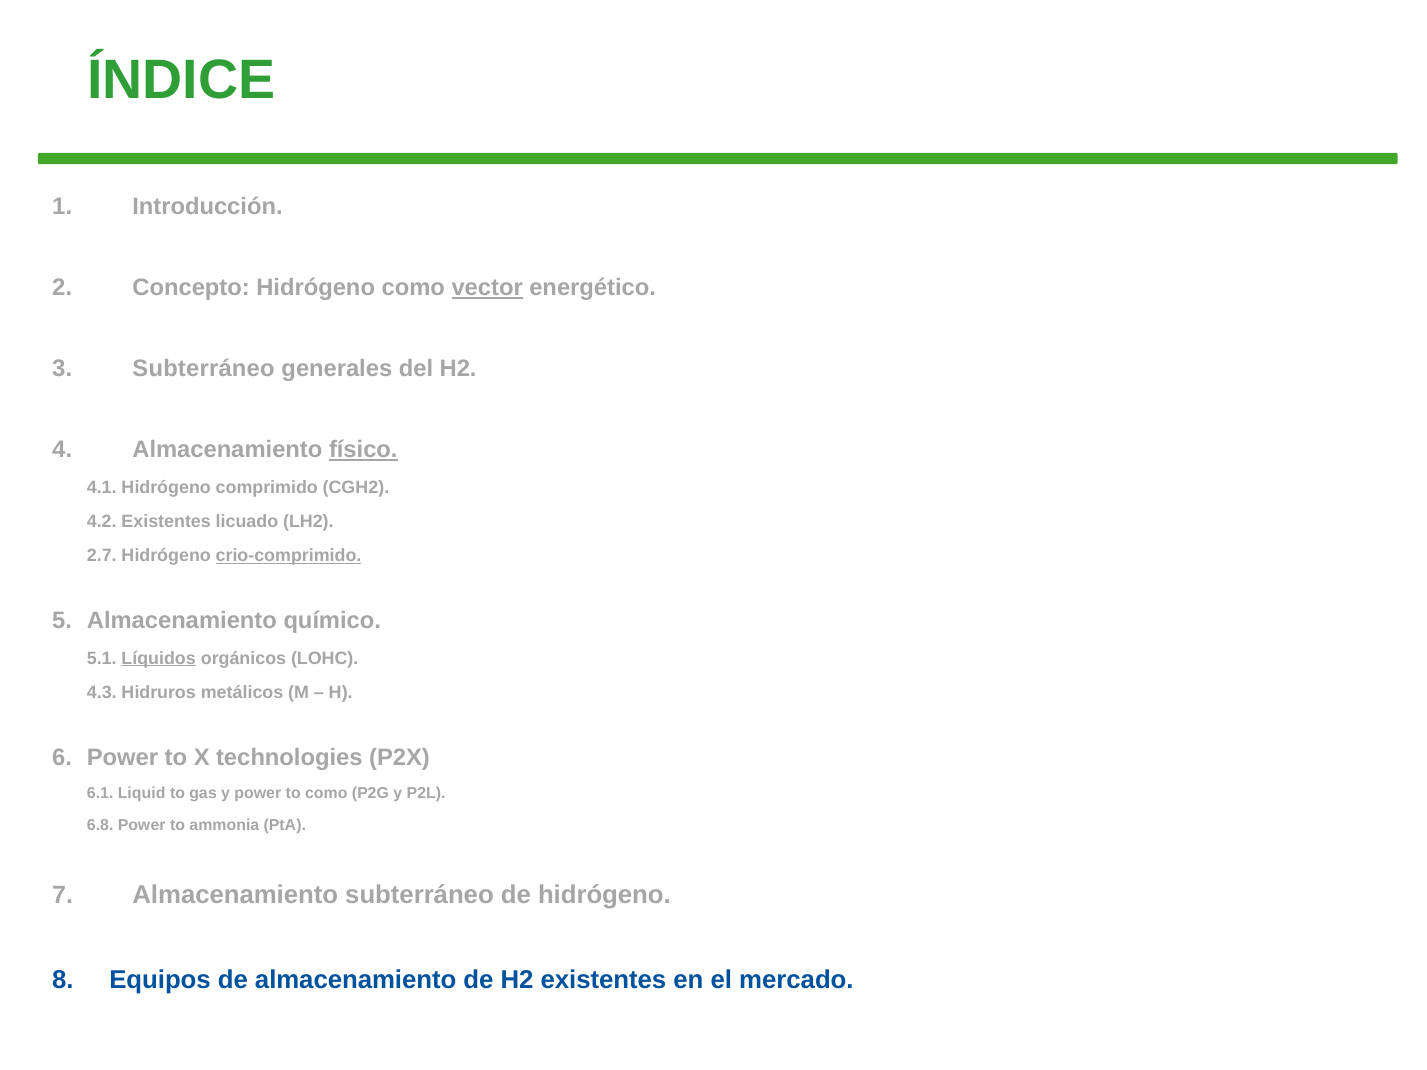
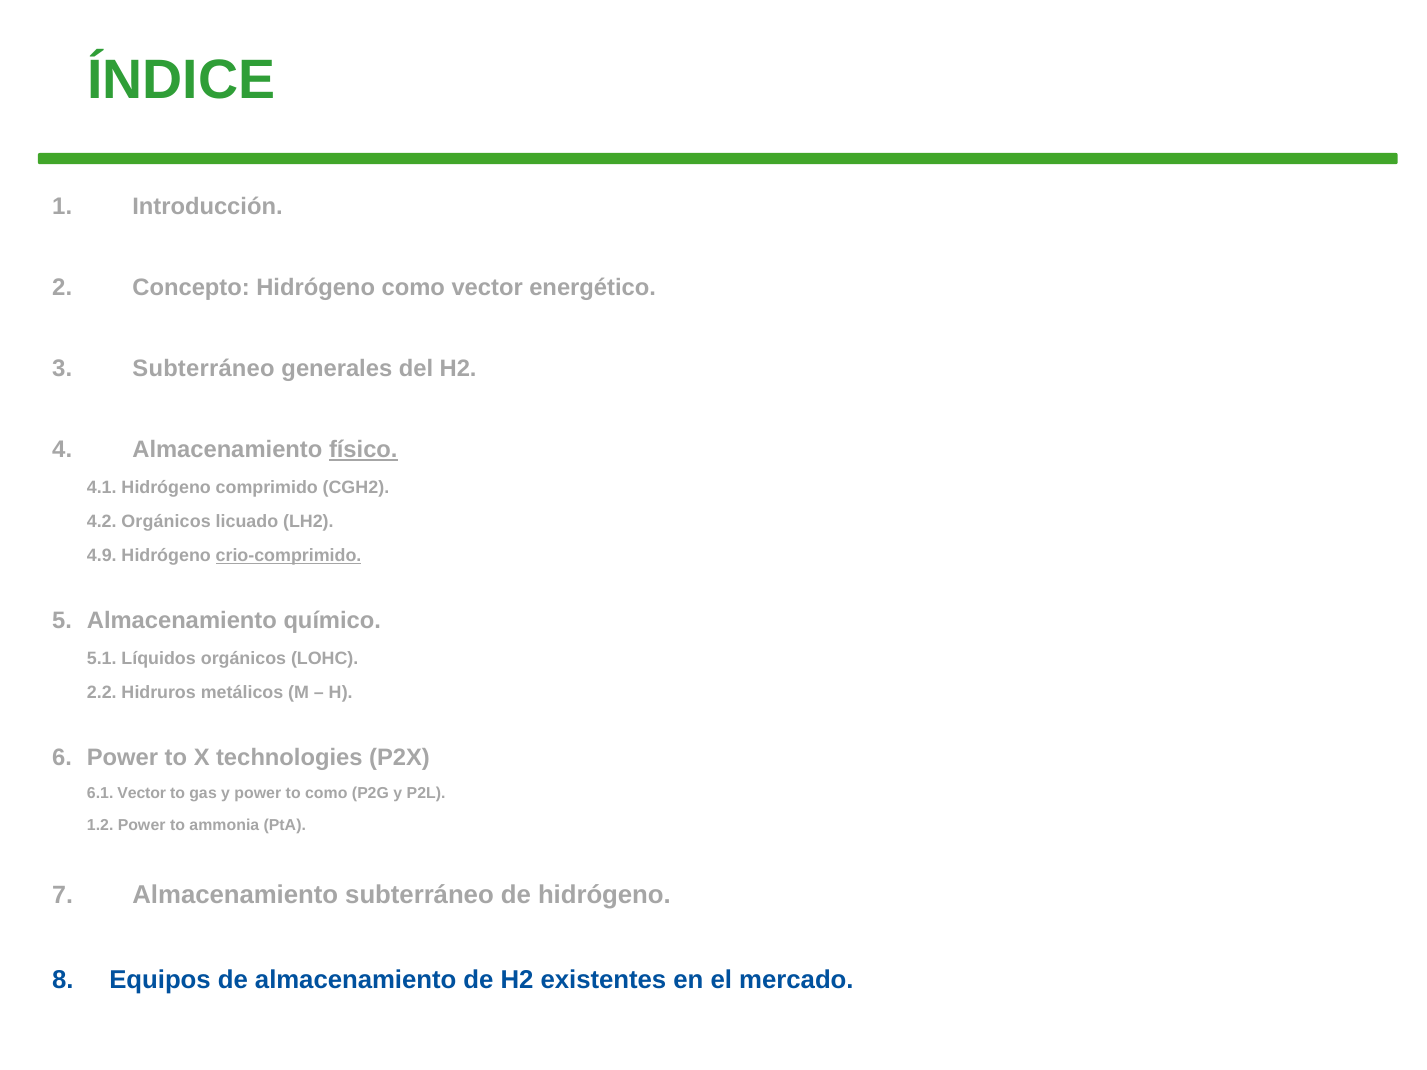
vector underline: present -> none (487, 288)
4.2 Existentes: Existentes -> Orgánicos (166, 522)
2.7: 2.7 -> 4.9 (102, 556)
Líquidos underline: present -> none (159, 658)
4.3: 4.3 -> 2.2 (102, 692)
6.1 Liquid: Liquid -> Vector (142, 794)
6.8: 6.8 -> 1.2 (100, 826)
